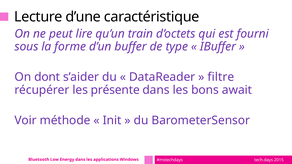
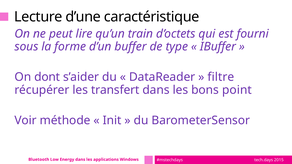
présente: présente -> transfert (115, 90)
await: await -> point (237, 90)
